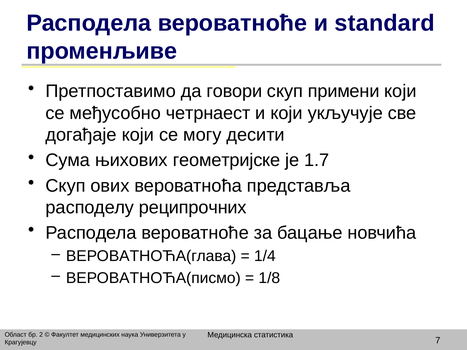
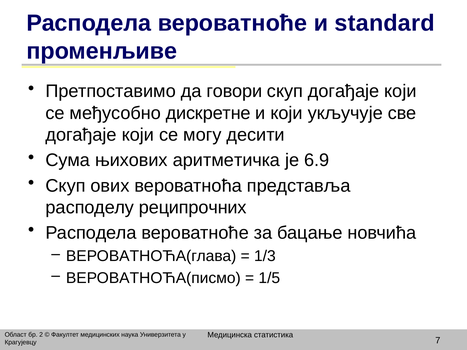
скуп примени: примени -> догађаје (344, 91)
четрнаест: четрнаест -> дискретне (208, 113)
геометријске: геометријске -> аритметичка (226, 160)
1.7: 1.7 -> 6.9 (317, 160)
1/4: 1/4 -> 1/3 (265, 256)
1/8: 1/8 -> 1/5 (269, 278)
